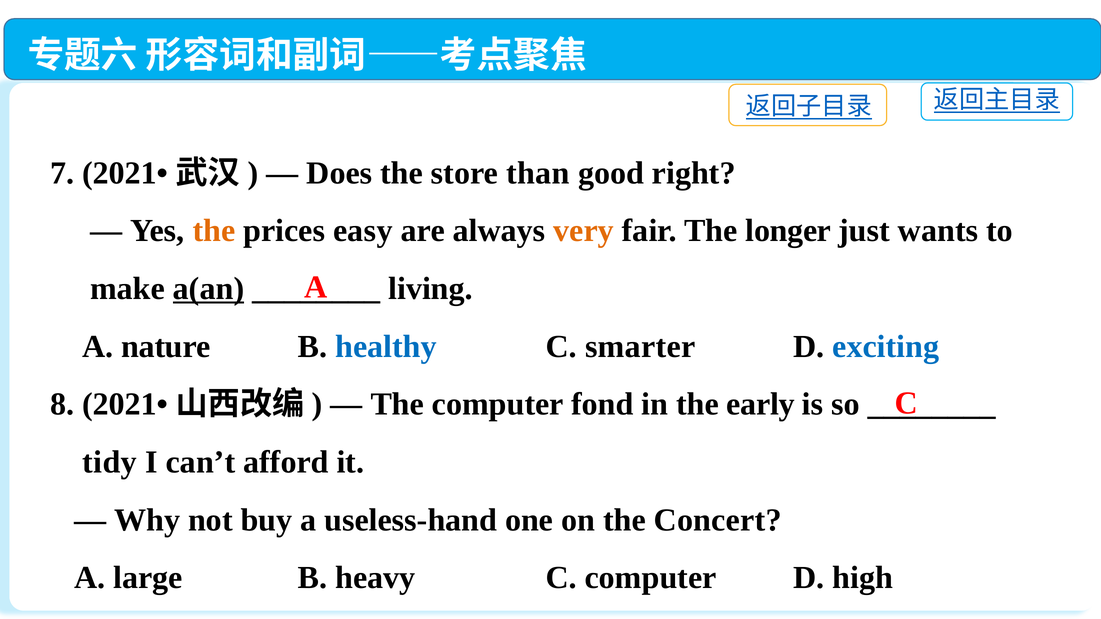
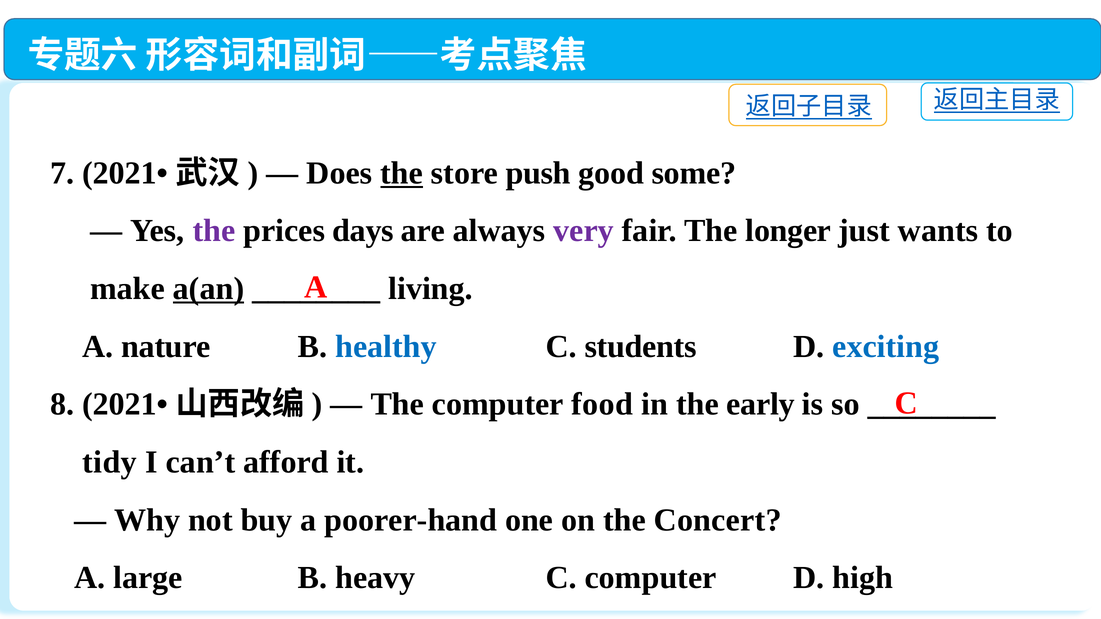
the underline: none -> present (402, 173)
than: than -> push (538, 173)
right: right -> some (694, 173)
the colour: orange -> purple (214, 231)
easy: easy -> days (363, 231)
very colour: orange -> purple (584, 231)
smarter: smarter -> students (641, 347)
fond: fond -> food (602, 405)
useless-hand: useless-hand -> poorer-hand (411, 520)
